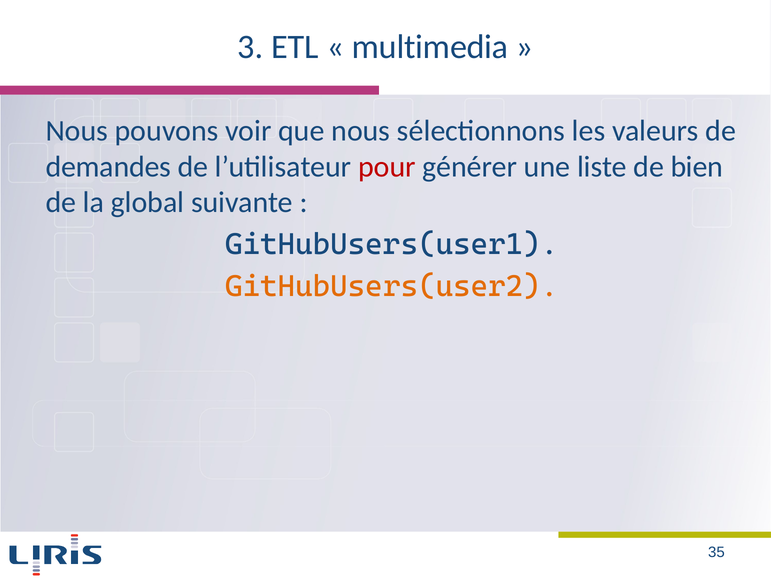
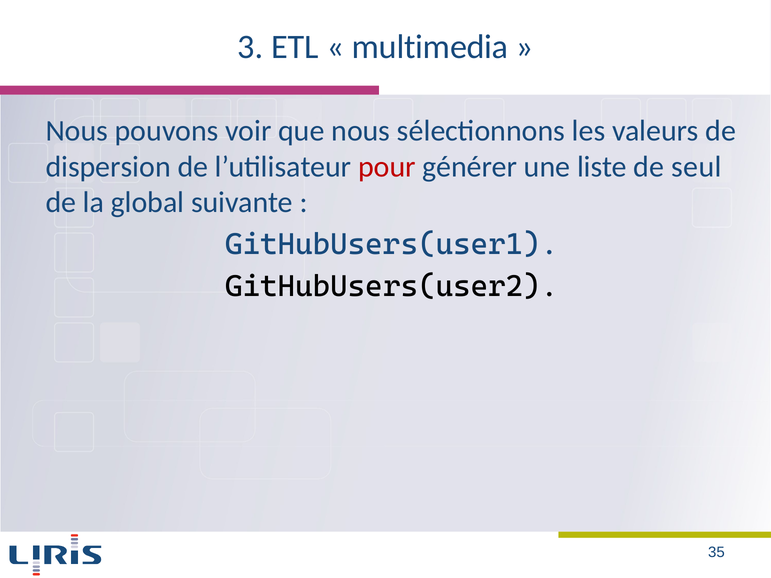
demandes: demandes -> dispersion (108, 167)
bien: bien -> seul (696, 167)
GitHubUsers(user2 colour: orange -> black (392, 287)
